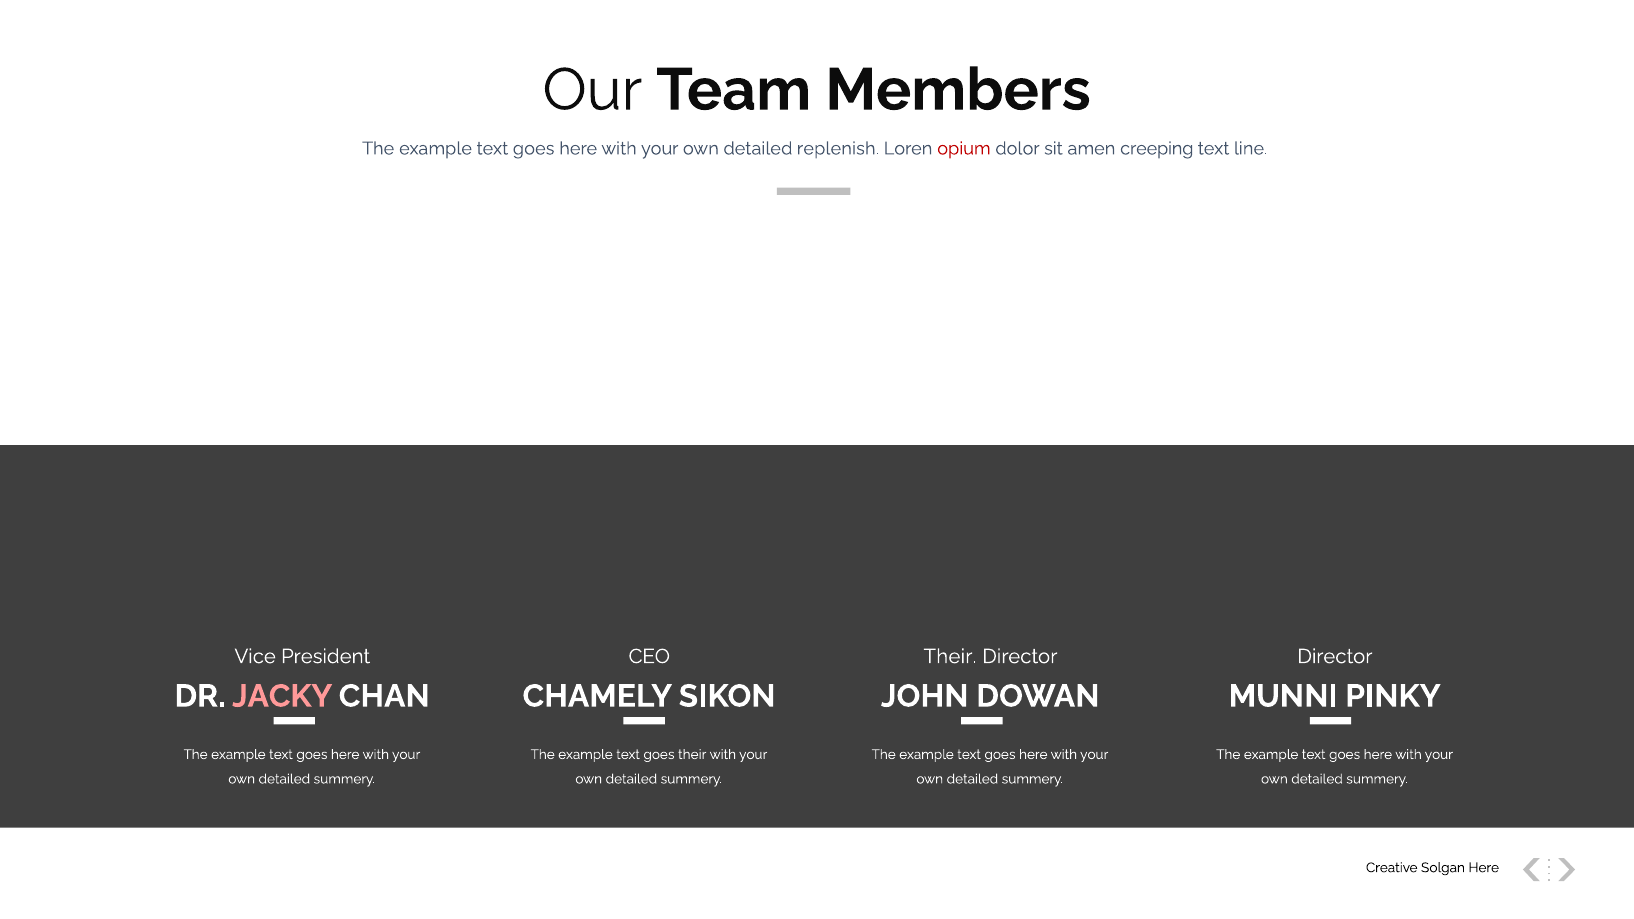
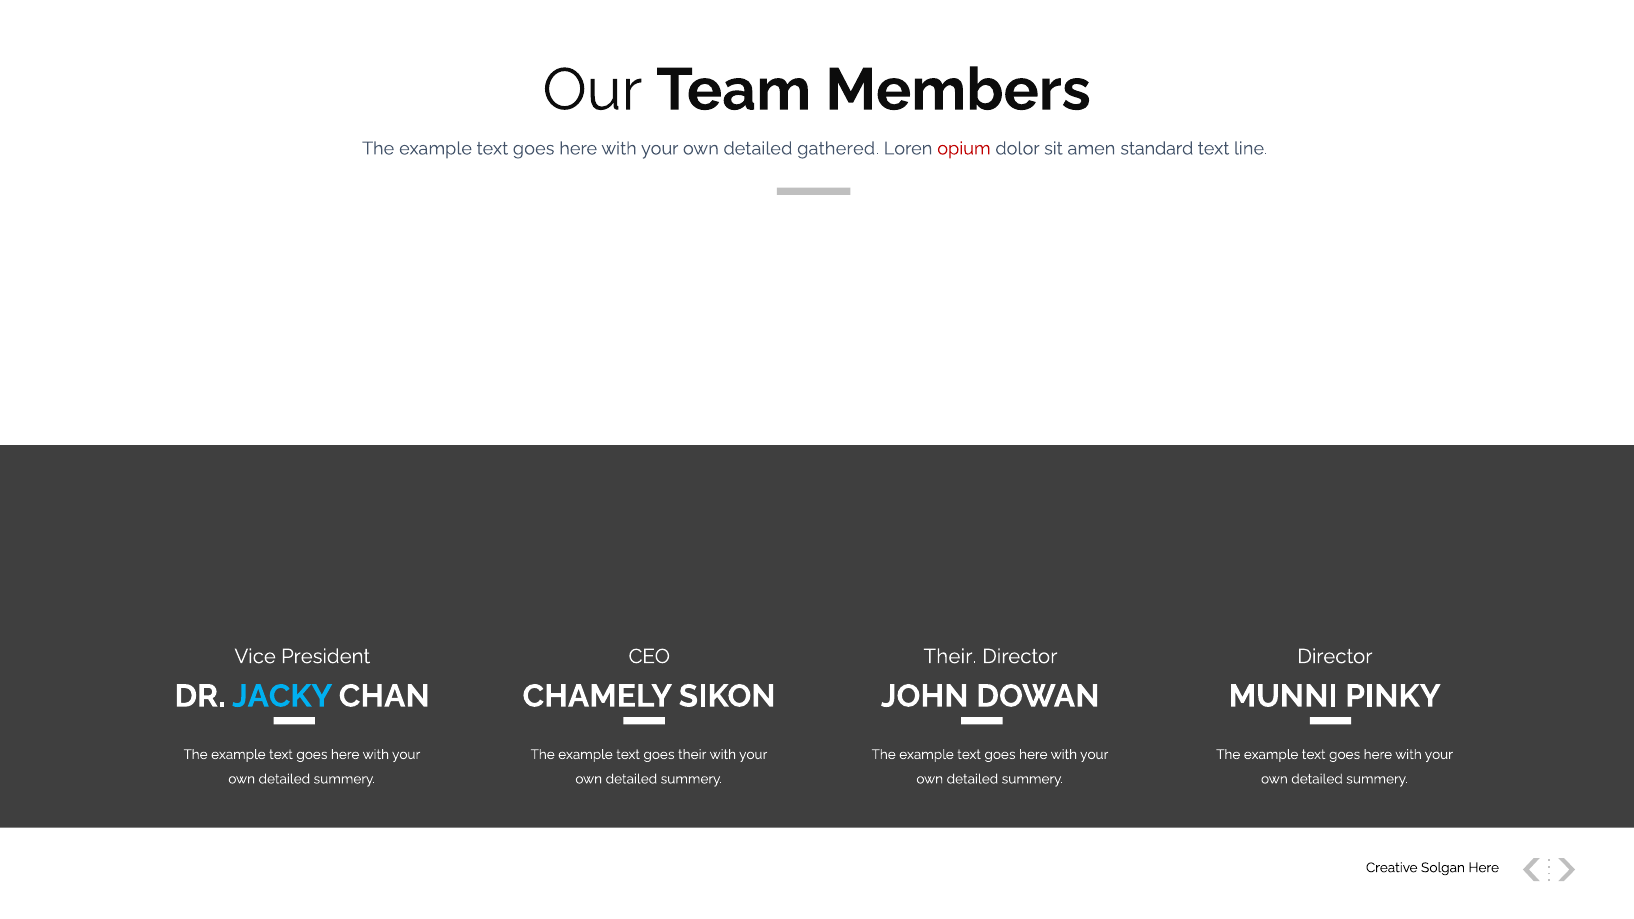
replenish: replenish -> gathered (838, 149)
creeping: creeping -> standard (1157, 149)
JACKY colour: pink -> light blue (282, 696)
